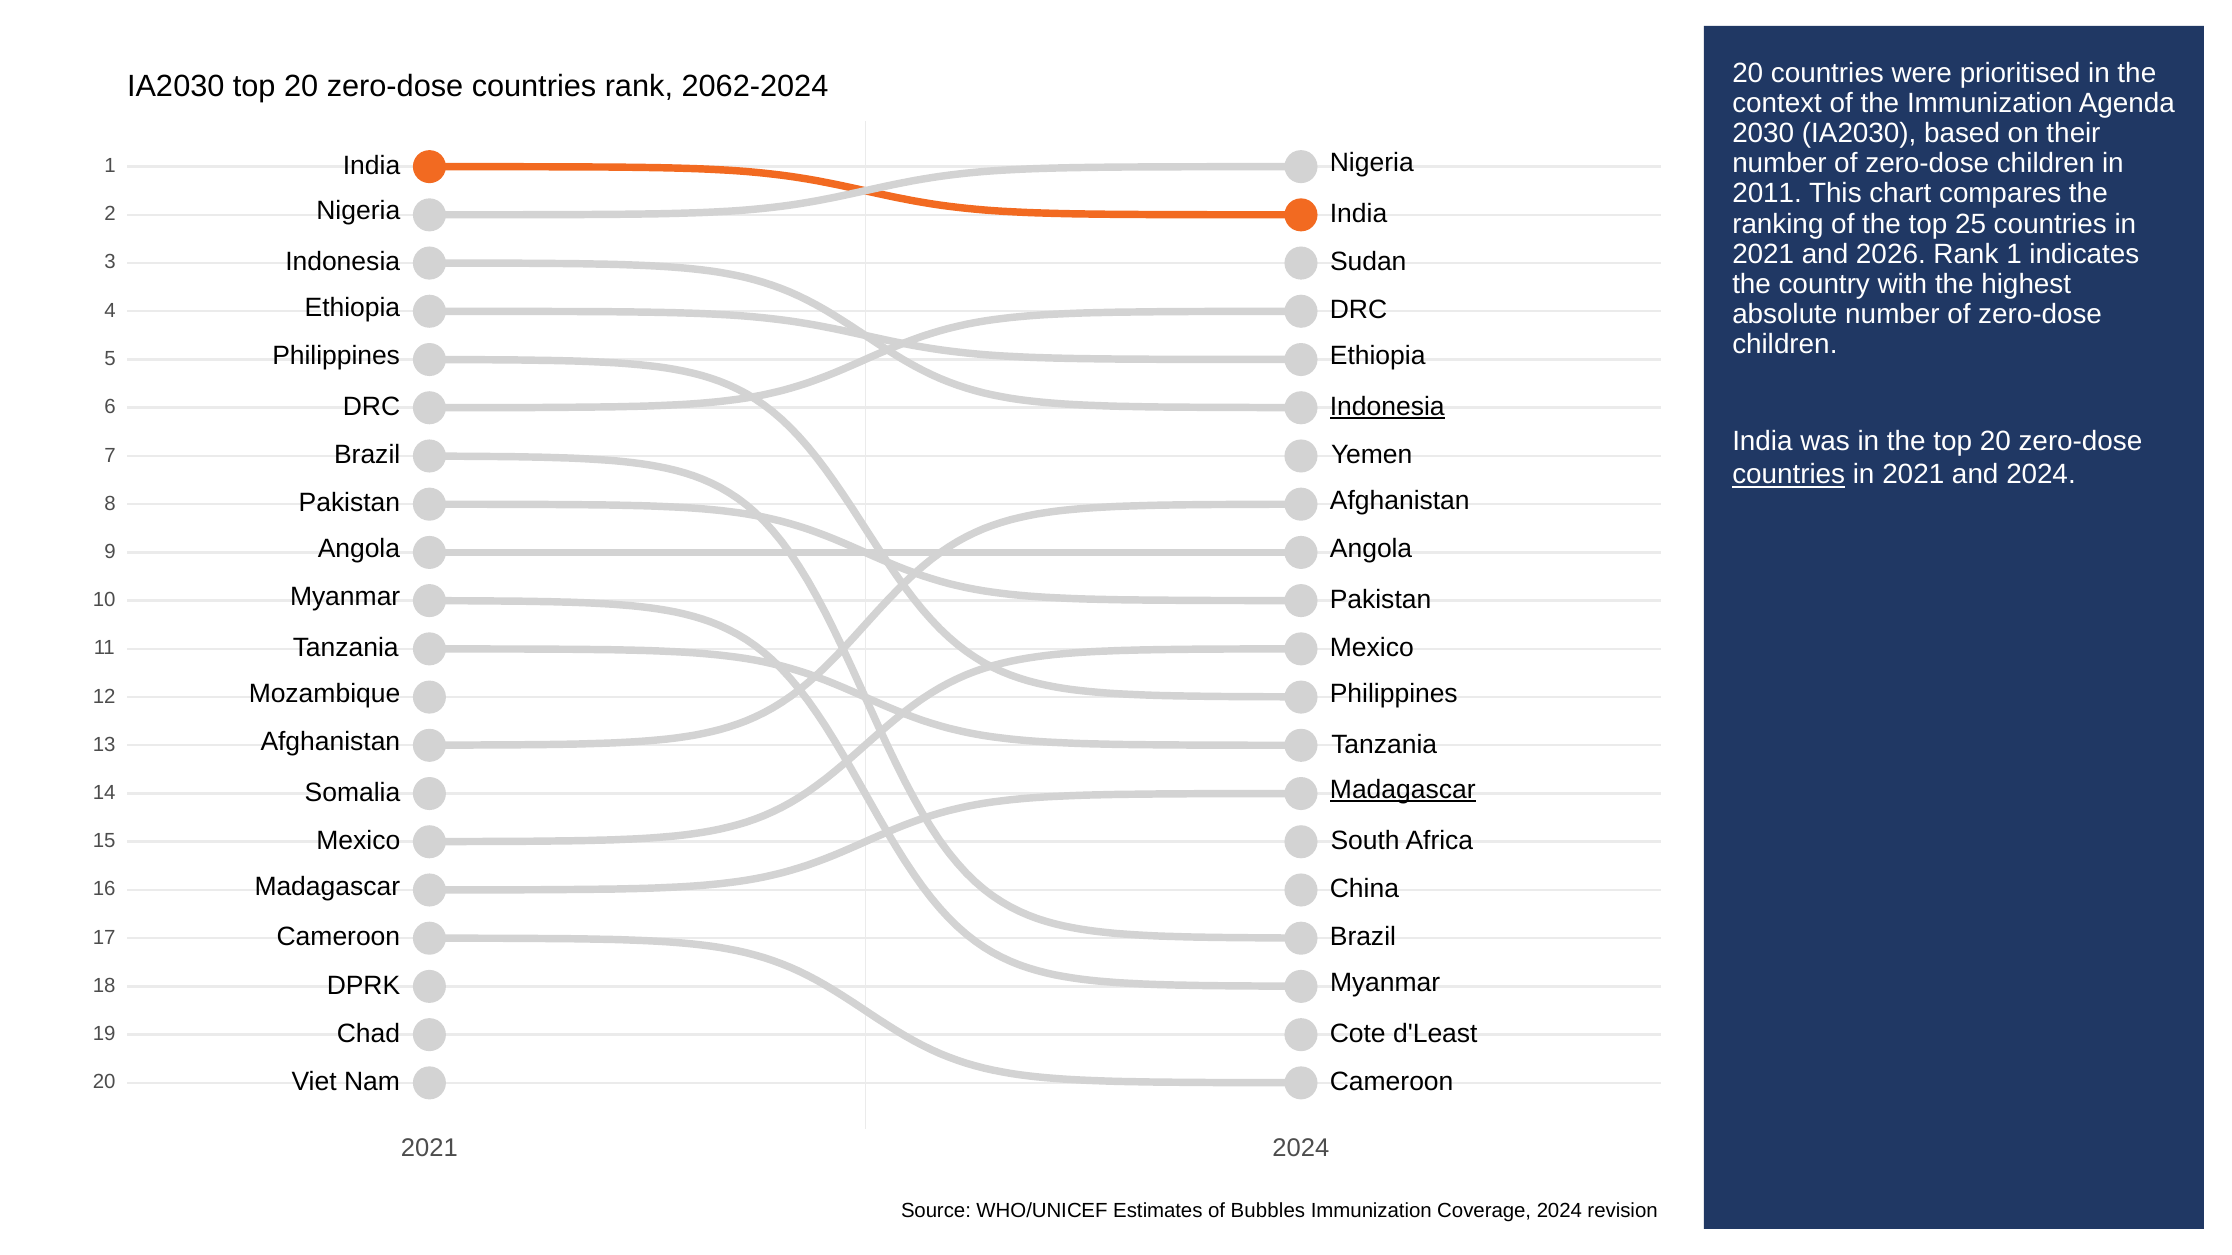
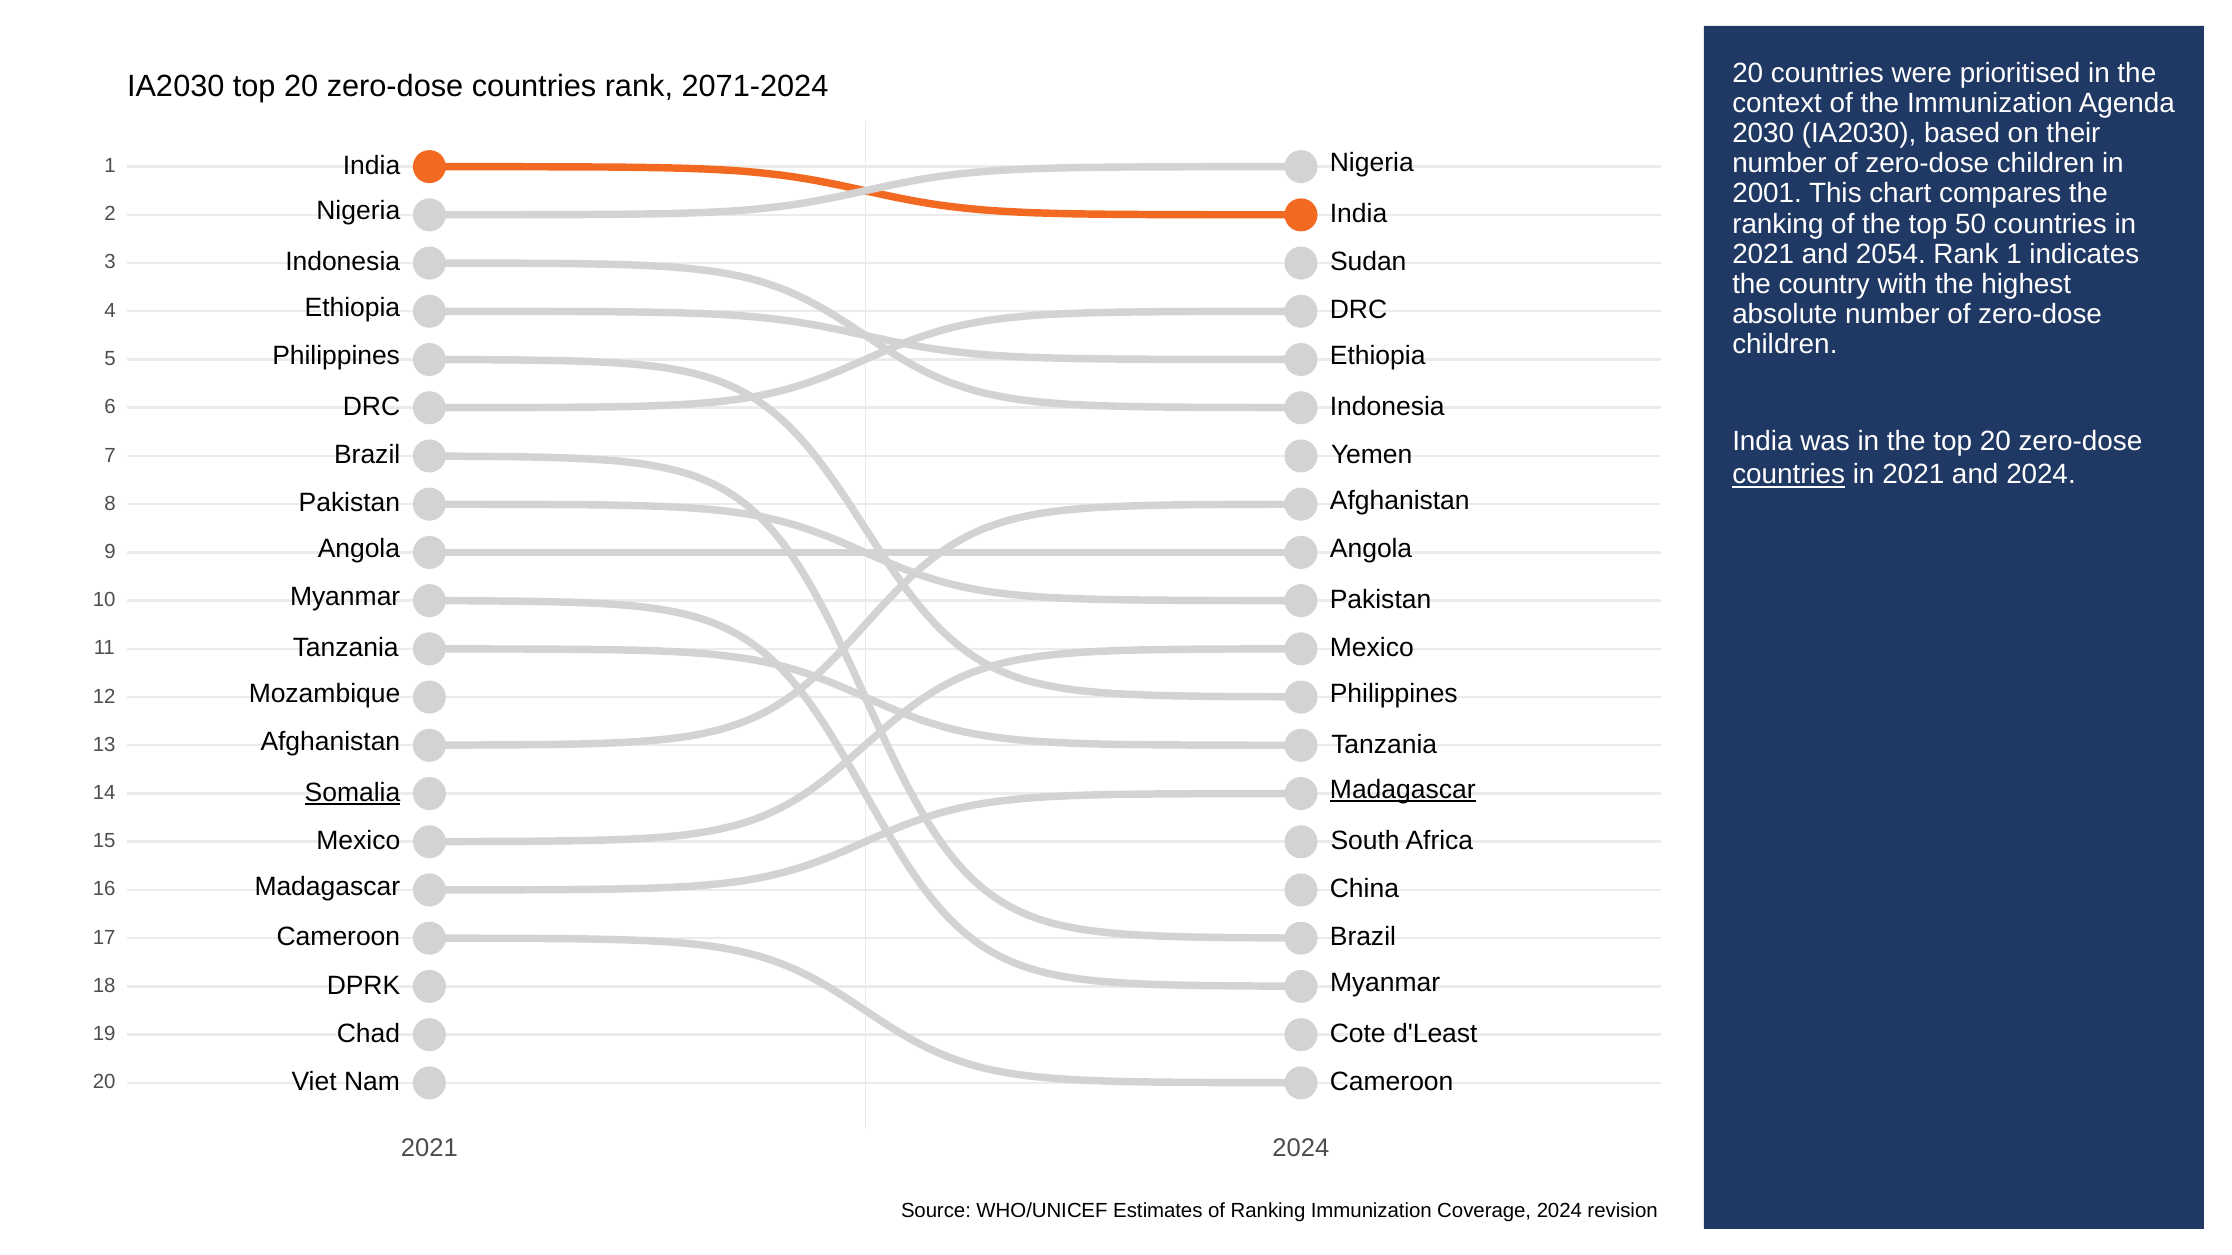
2062-2024: 2062-2024 -> 2071-2024 (755, 87)
2011: 2011 -> 2001 (1767, 194)
25: 25 -> 50 (1971, 224)
2026: 2026 -> 2054 (1891, 254)
Indonesia underline: present -> none (1387, 407)
Somalia underline: none -> present (352, 793)
of Bubbles: Bubbles -> Ranking (1268, 1211)
